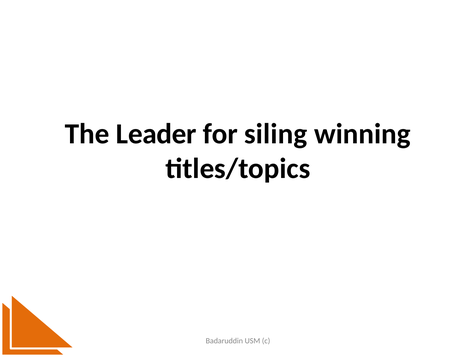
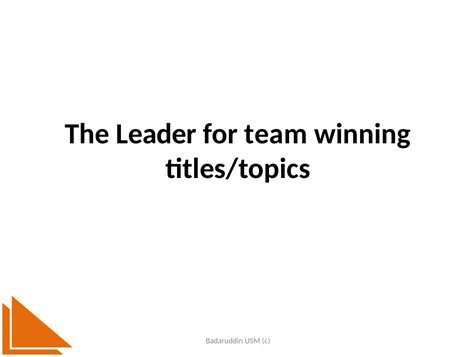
siling: siling -> team (276, 134)
